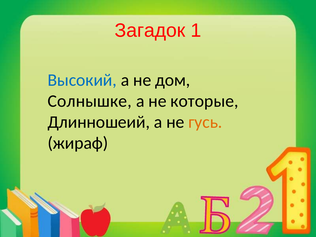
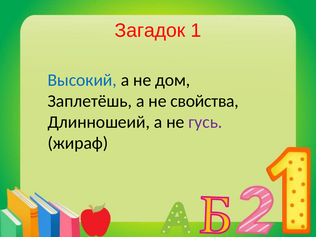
Солнышке: Солнышке -> Заплетёшь (90, 101)
которые: которые -> свойства (205, 101)
гусь colour: orange -> purple (205, 122)
